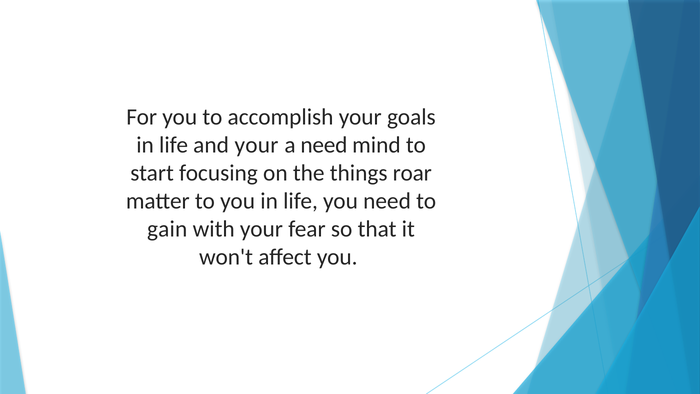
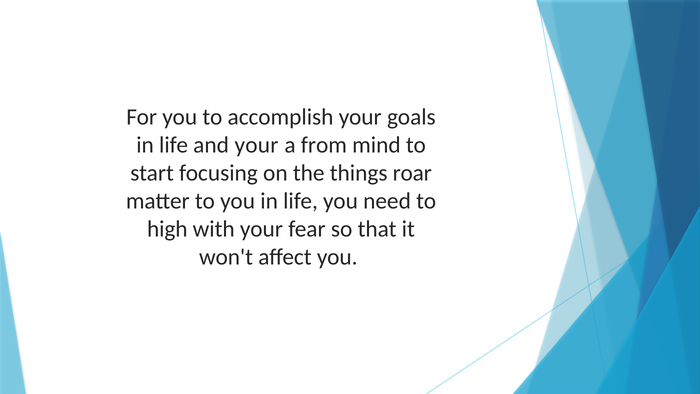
a need: need -> from (324, 145)
gain: gain -> high (167, 229)
